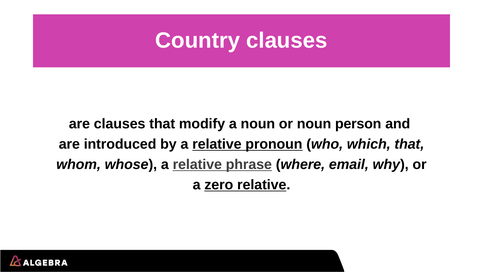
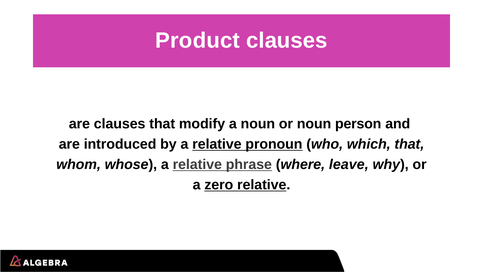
Country: Country -> Product (198, 41)
email: email -> leave (349, 164)
